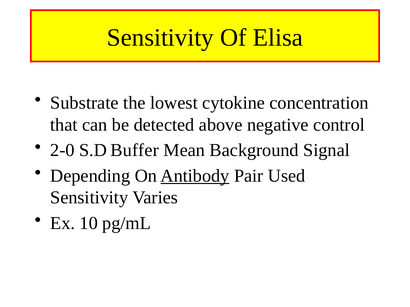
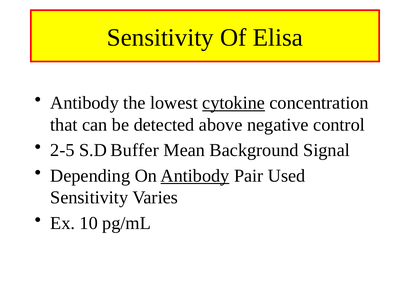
Substrate: Substrate -> Antibody (85, 103)
cytokine underline: none -> present (234, 103)
2-0: 2-0 -> 2-5 (62, 150)
